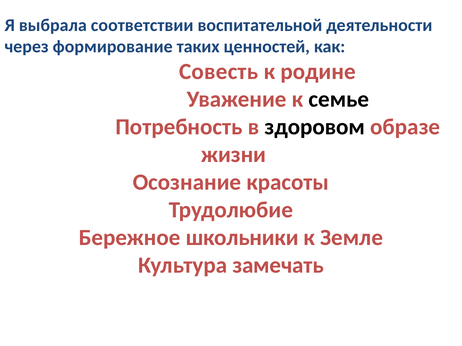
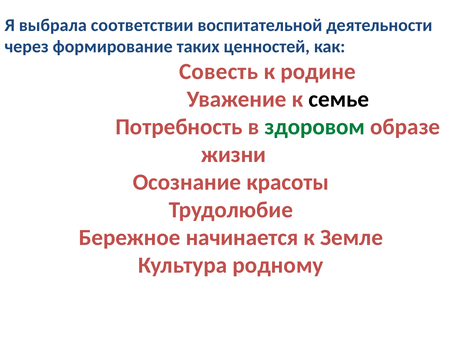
здоровом colour: black -> green (315, 127)
школьники: школьники -> начинается (242, 238)
замечать: замечать -> родному (278, 266)
